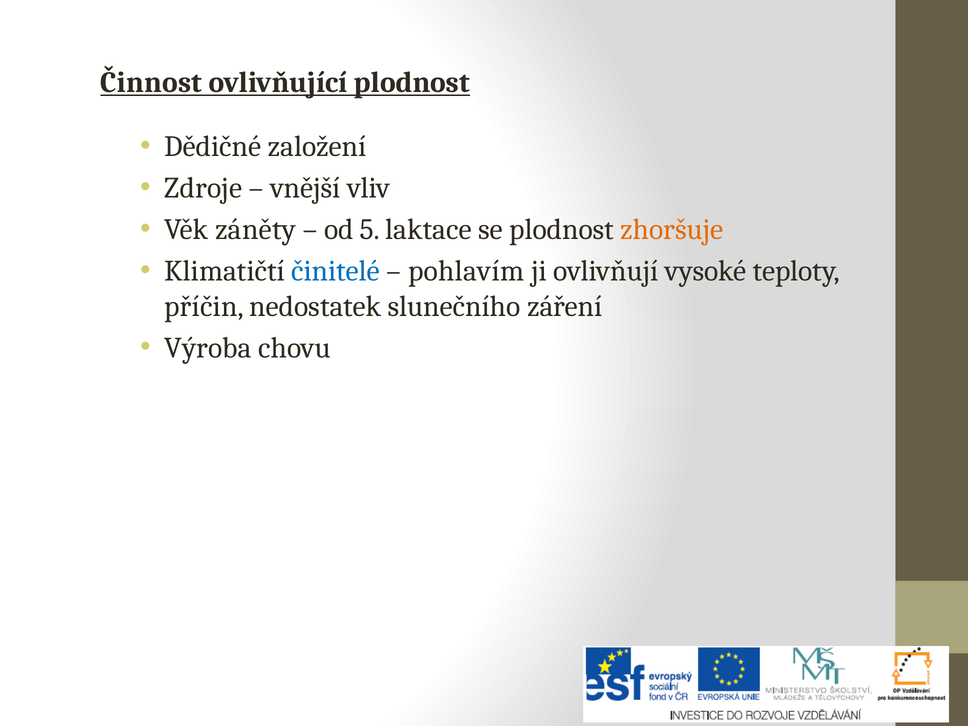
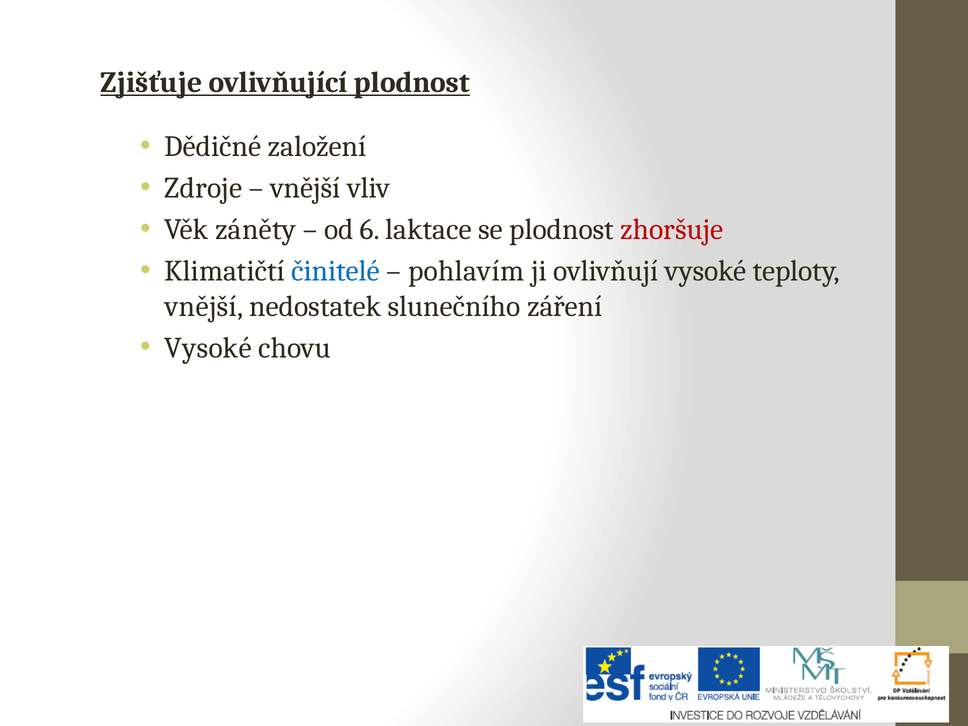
Činnost: Činnost -> Zjišťuje (151, 83)
5: 5 -> 6 (370, 229)
zhoršuje colour: orange -> red (672, 229)
příčin: příčin -> vnější (204, 306)
Výroba: Výroba -> Vysoké (208, 348)
